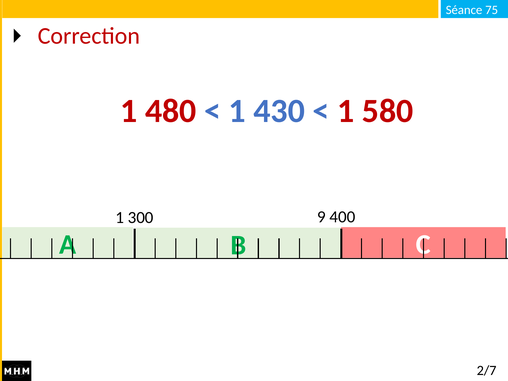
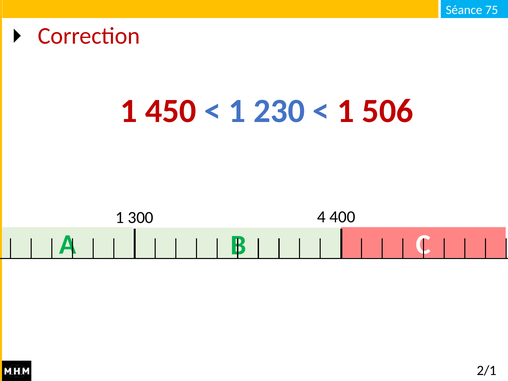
480: 480 -> 450 (171, 111)
430: 430 -> 230 (279, 111)
580: 580 -> 506 (388, 111)
9: 9 -> 4 (322, 217)
2/7: 2/7 -> 2/1 (487, 371)
